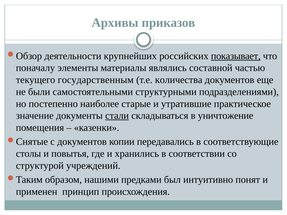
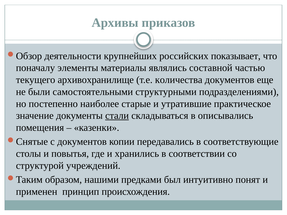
показывает underline: present -> none (236, 56)
государственным: государственным -> архивохранилище (96, 80)
уничтожение: уничтожение -> описывались (226, 116)
